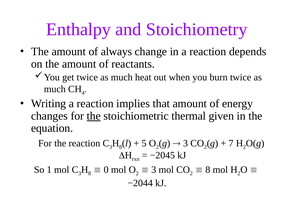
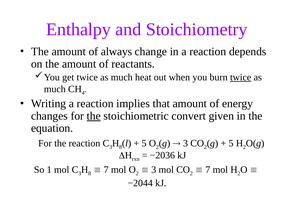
twice underline: none -> present (241, 78)
thermal: thermal -> convert (189, 116)
7: 7 -> 5 (231, 144)
−2045: −2045 -> −2036 (162, 156)
0: 0 -> 7 (106, 170)
8: 8 -> 7 (208, 170)
